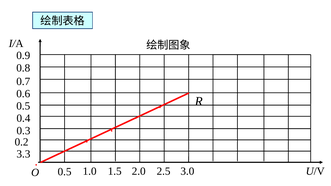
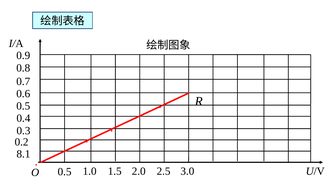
3.3: 3.3 -> 8.1 (23, 154)
